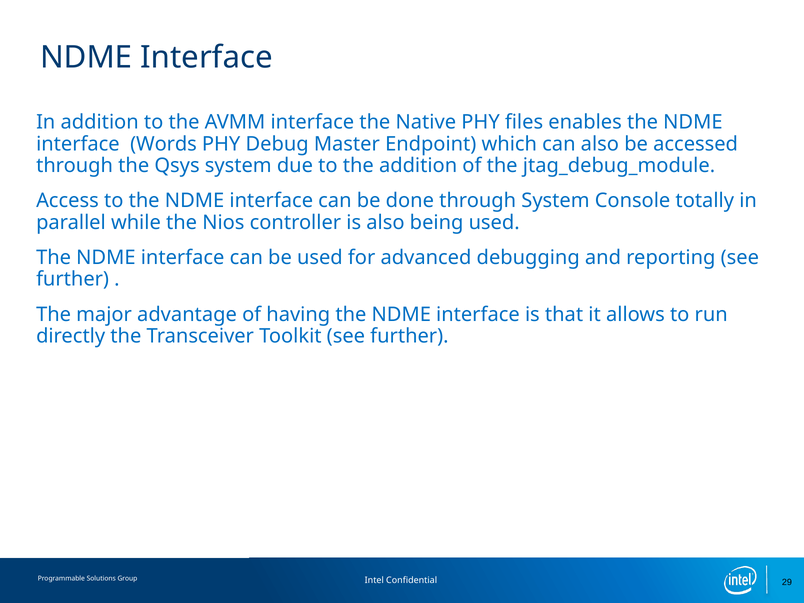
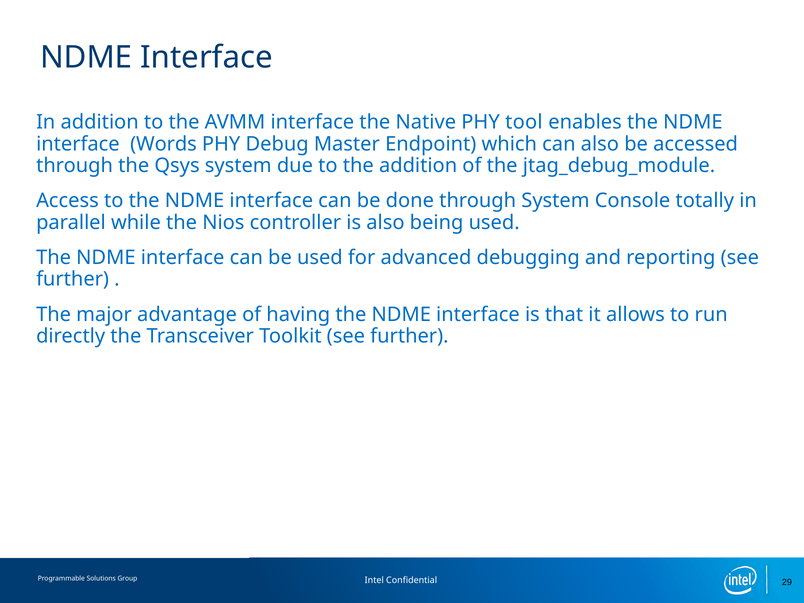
files: files -> tool (524, 122)
